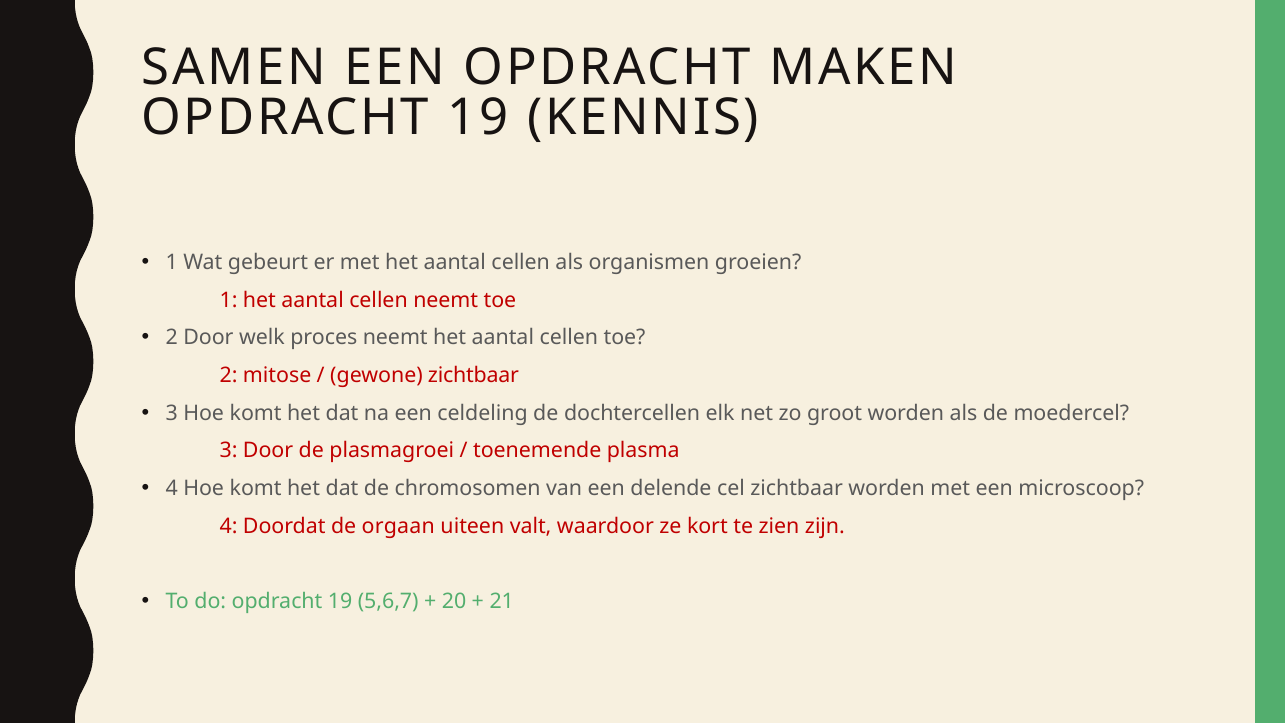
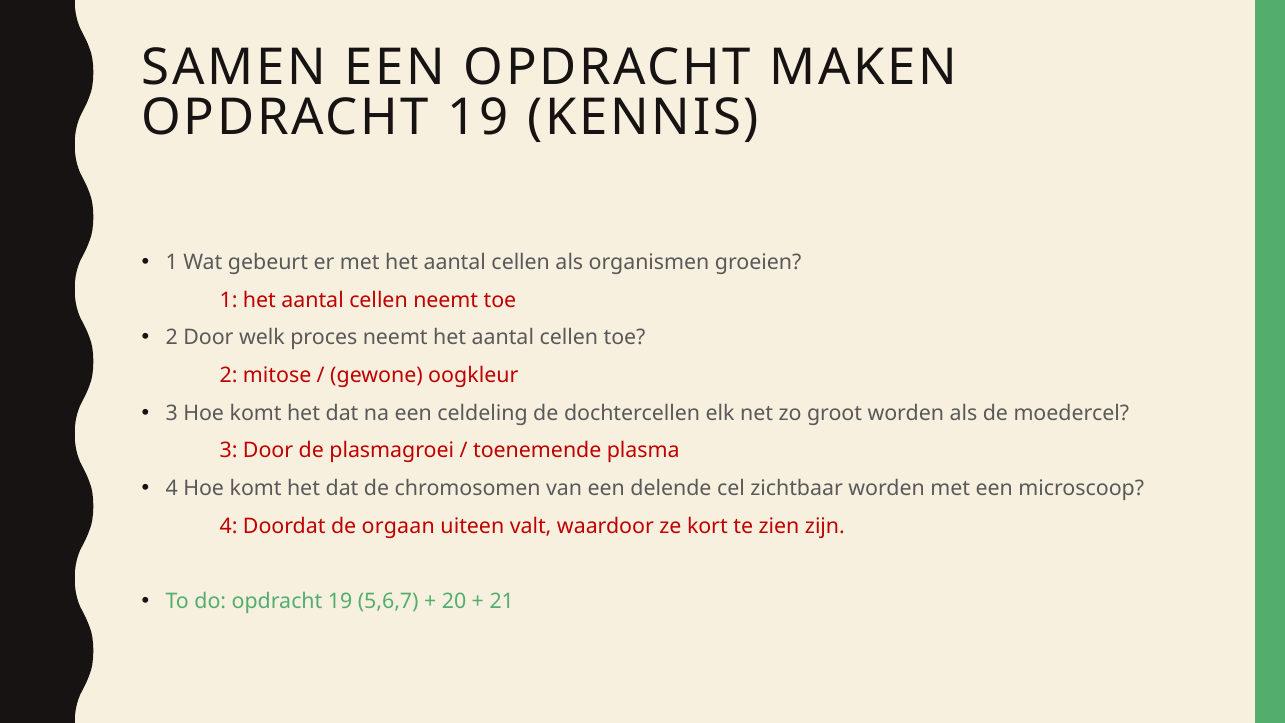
gewone zichtbaar: zichtbaar -> oogkleur (473, 375)
